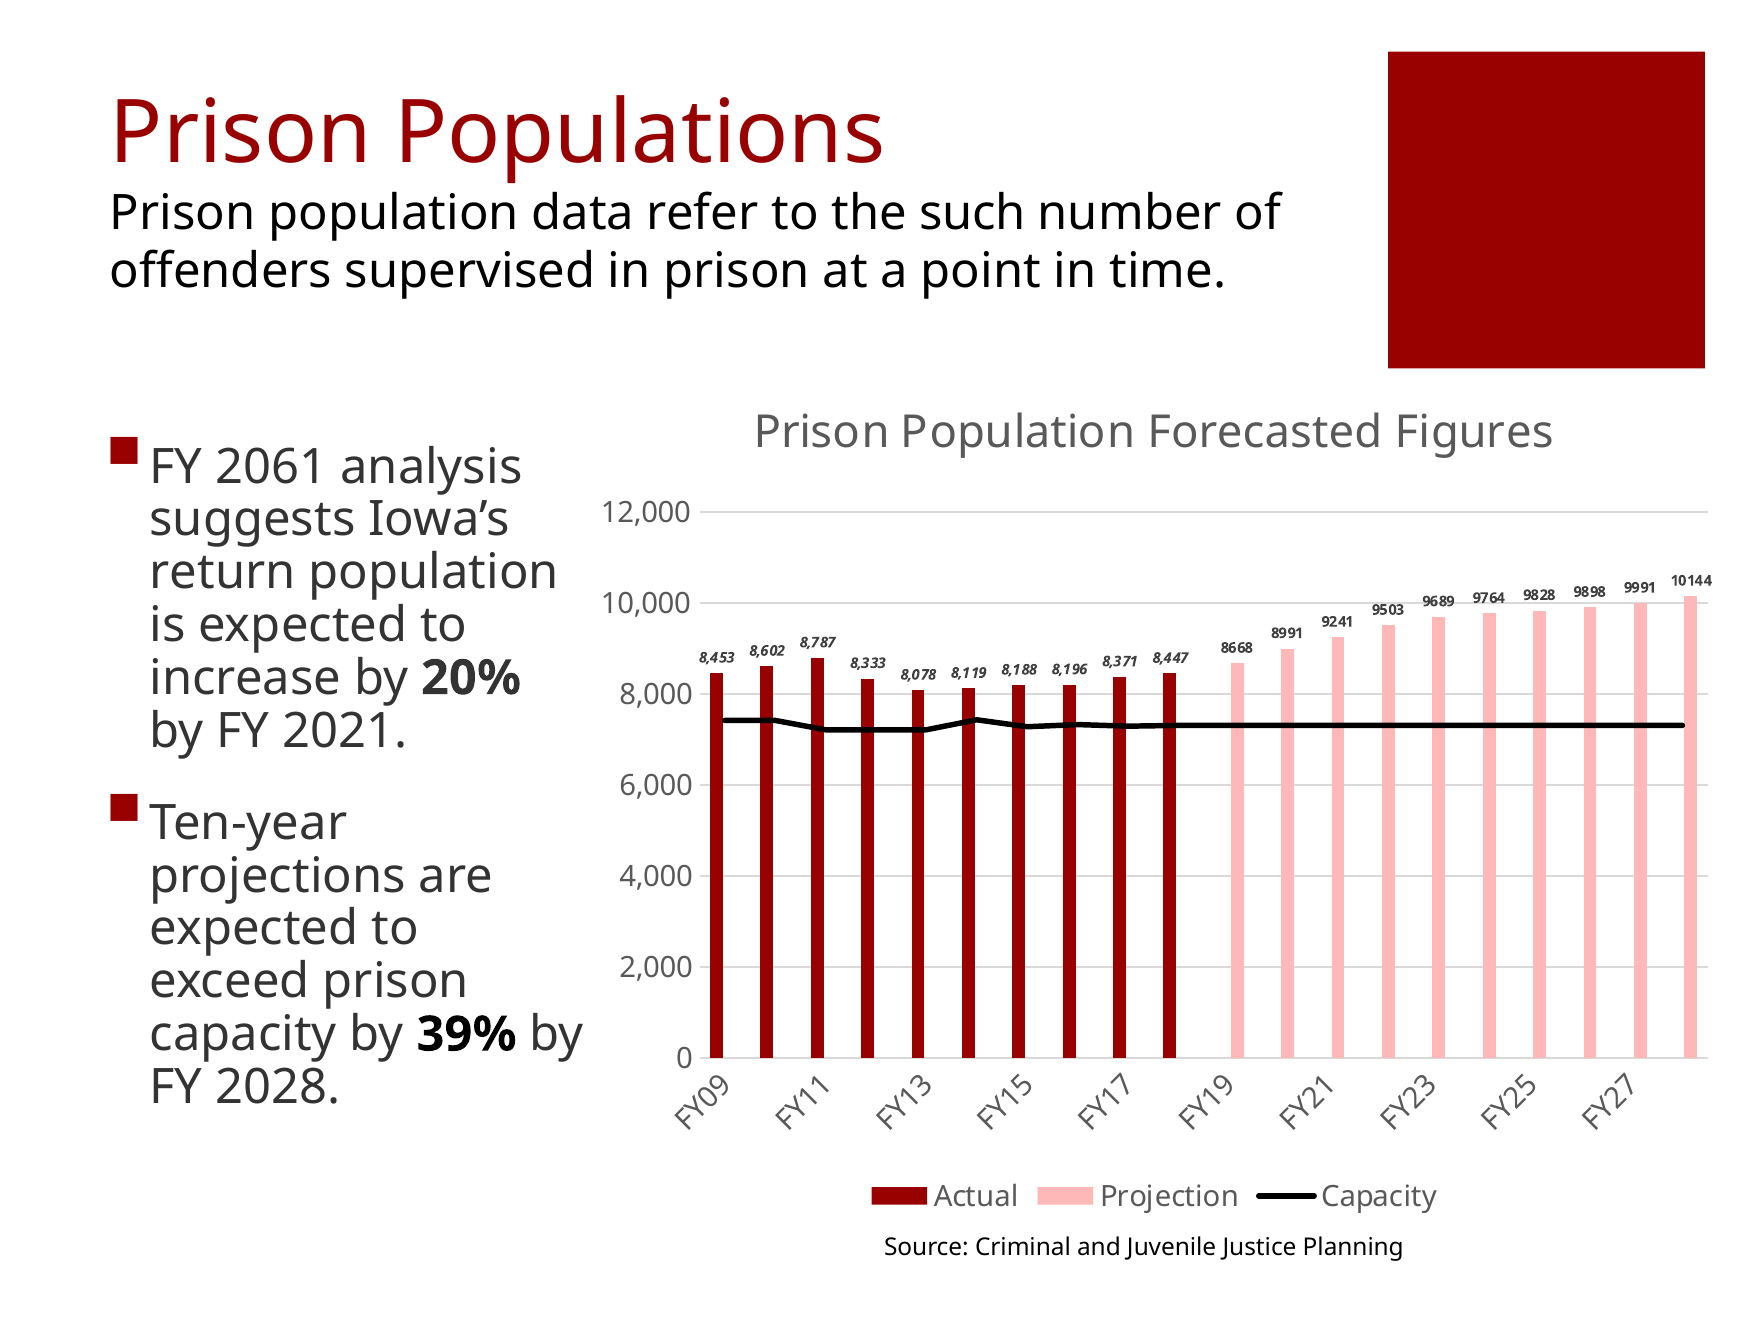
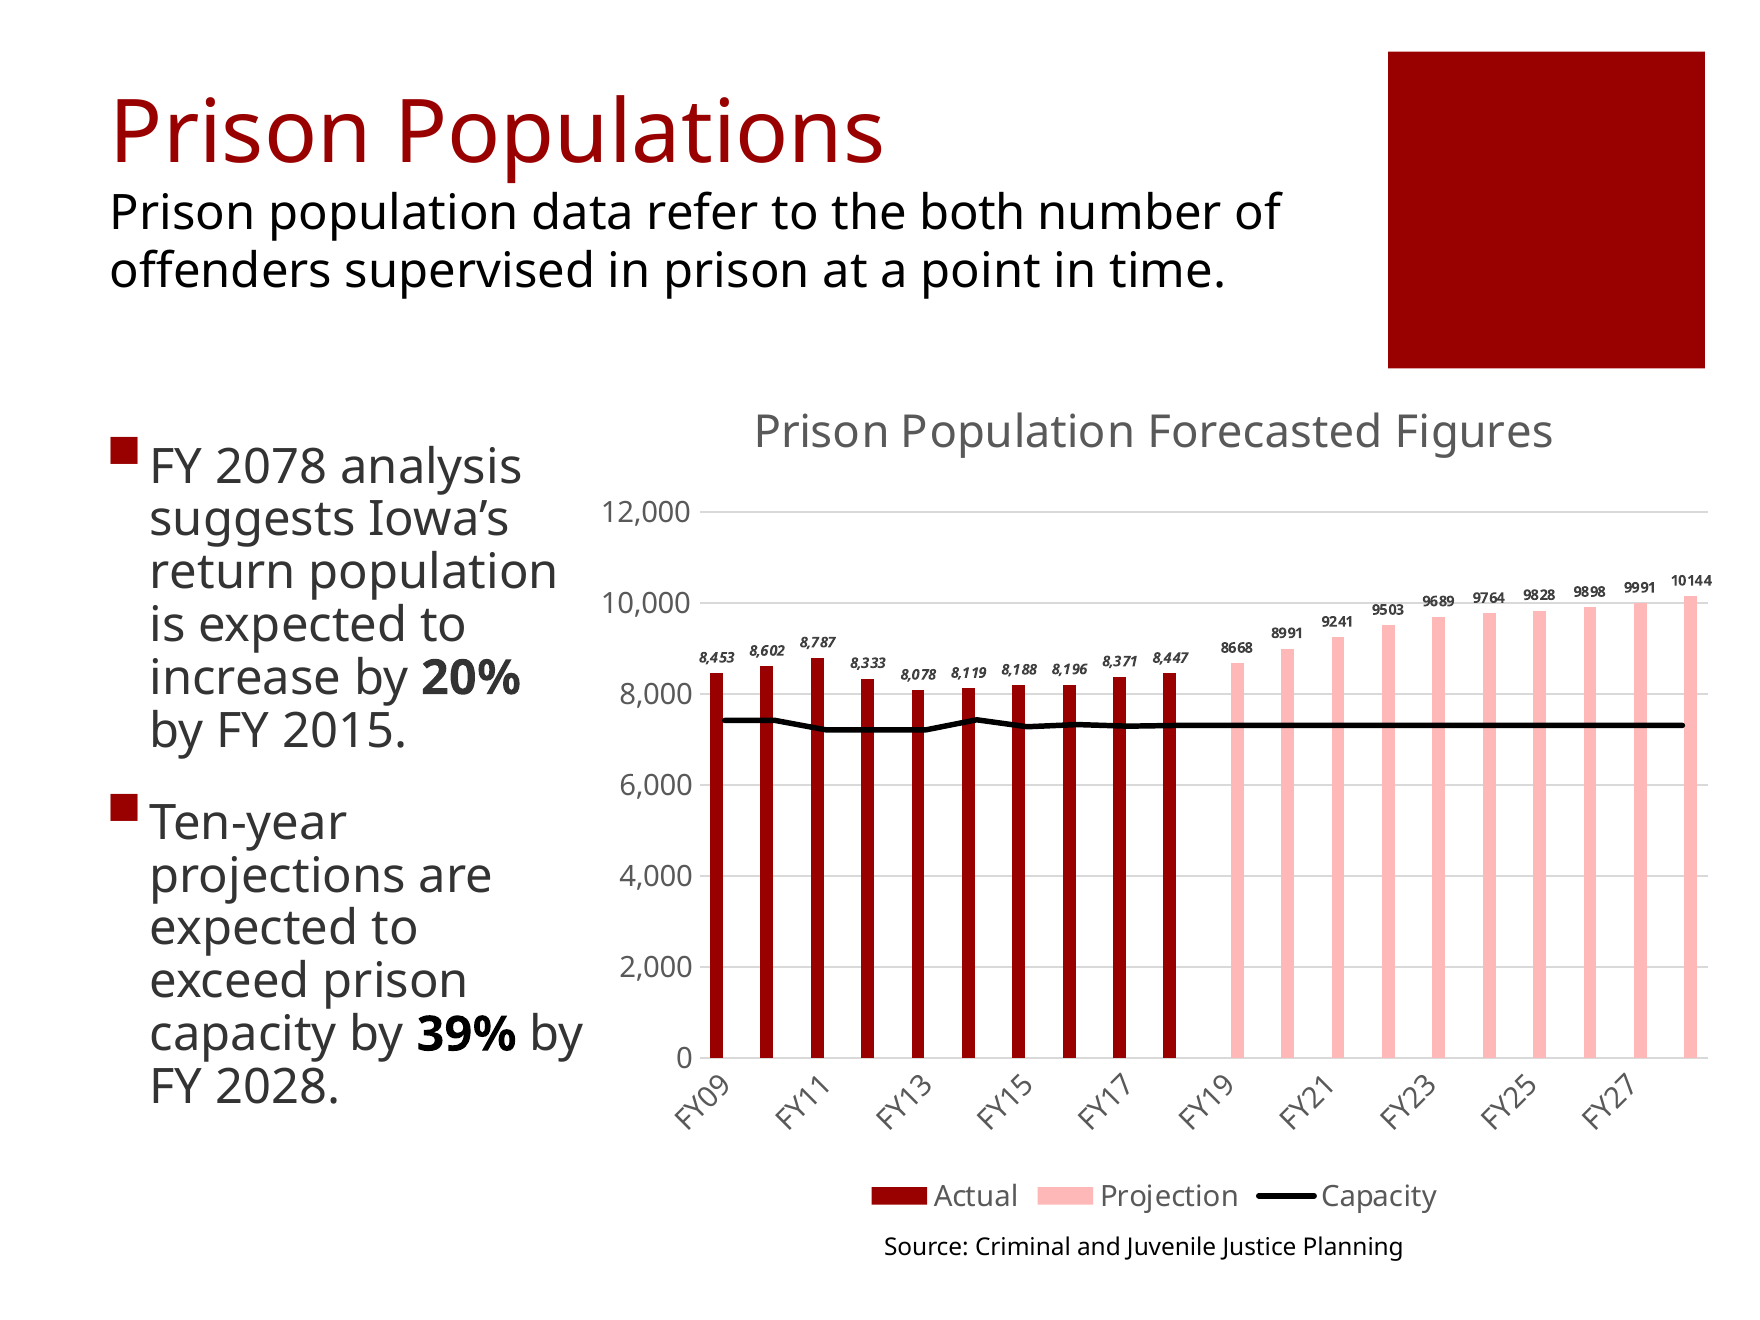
such: such -> both (973, 213)
2061: 2061 -> 2078 (271, 467)
2021: 2021 -> 2015 (345, 731)
